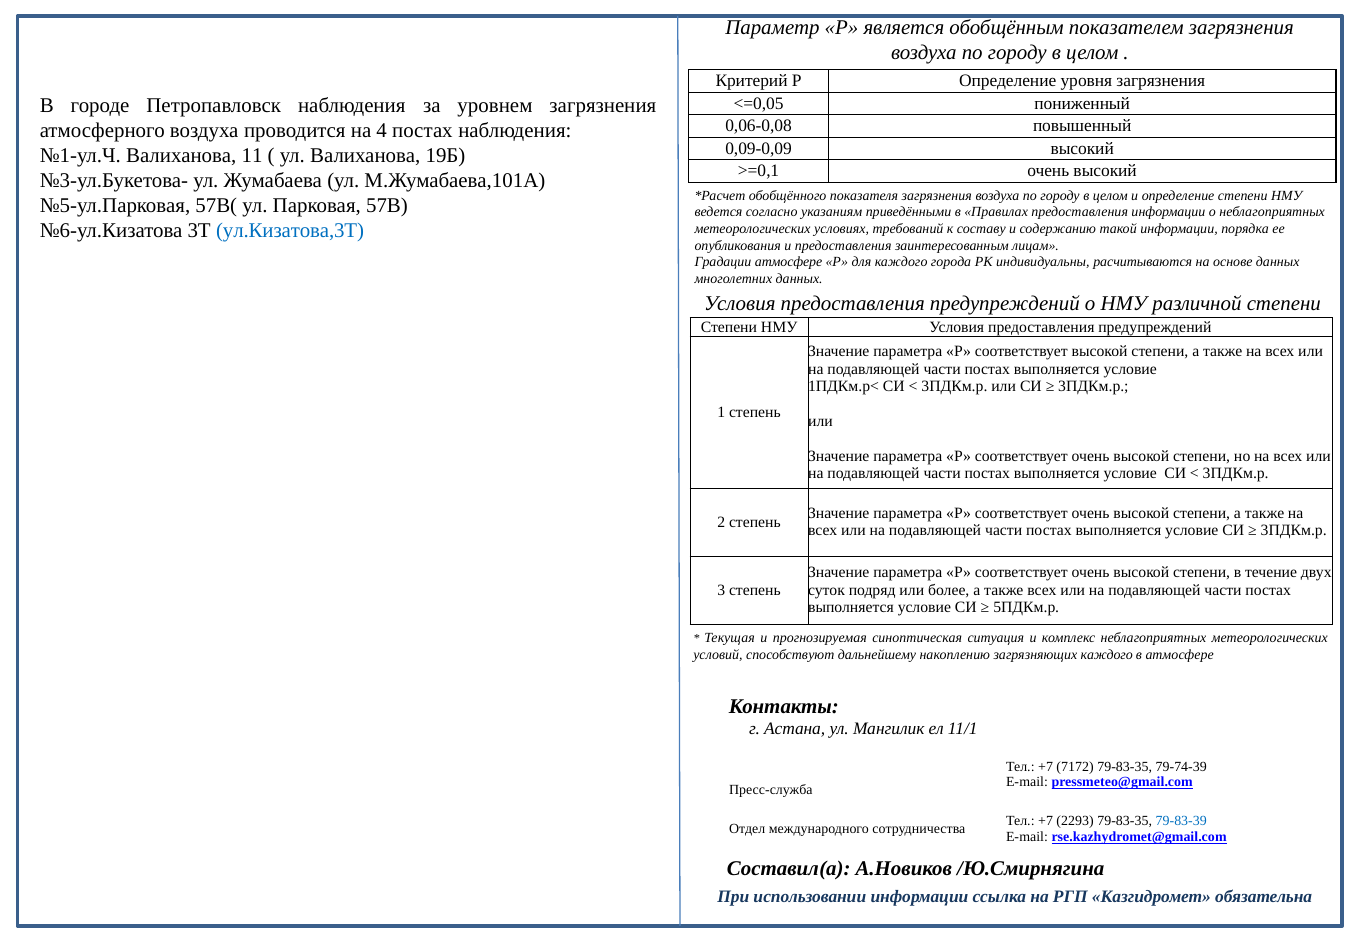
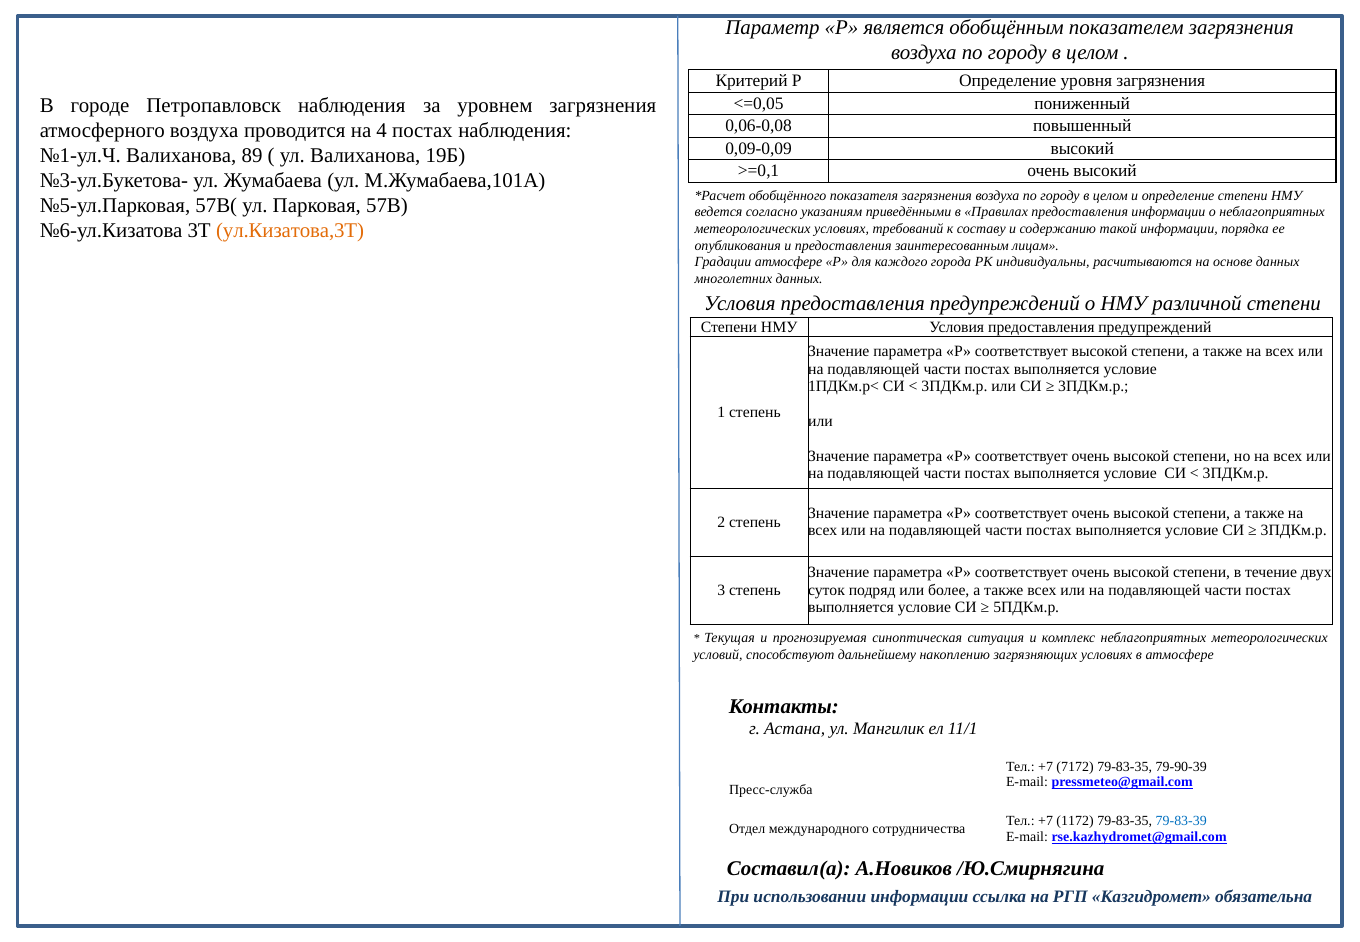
11: 11 -> 89 (252, 156)
ул.Кизатова,3Т colour: blue -> orange (290, 231)
загрязняющих каждого: каждого -> условиях (1107, 654)
79-74-39: 79-74-39 -> 79-90-39 (1181, 767)
2293: 2293 -> 1172 (1075, 821)
